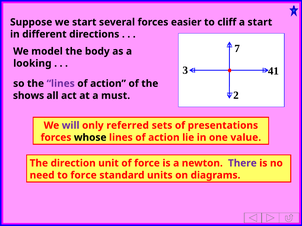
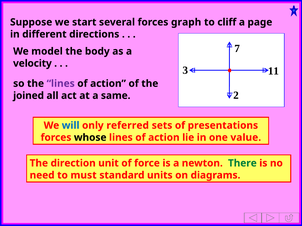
easier: easier -> graph (186, 22)
a start: start -> page (260, 22)
looking: looking -> velocity (32, 63)
41: 41 -> 11 (273, 71)
shows: shows -> joined (29, 96)
must: must -> same (116, 96)
will colour: purple -> blue (71, 126)
There colour: purple -> green (242, 163)
to force: force -> must (84, 176)
